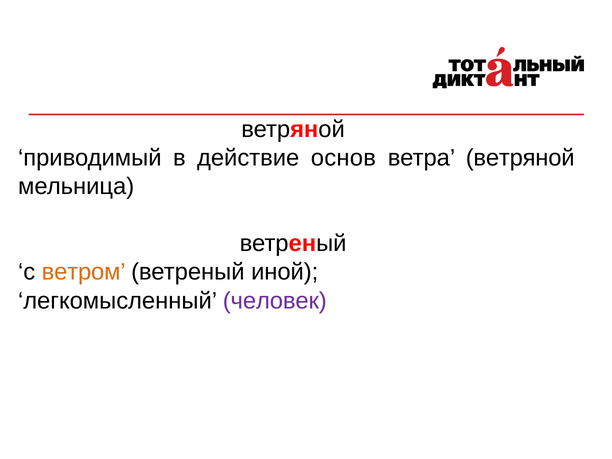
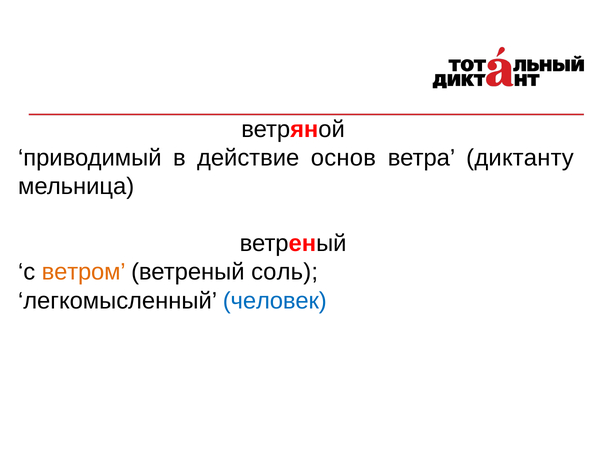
ветра ветряной: ветряной -> диктанту (520, 158)
иной: иной -> соль (285, 272)
человек colour: purple -> blue (275, 301)
